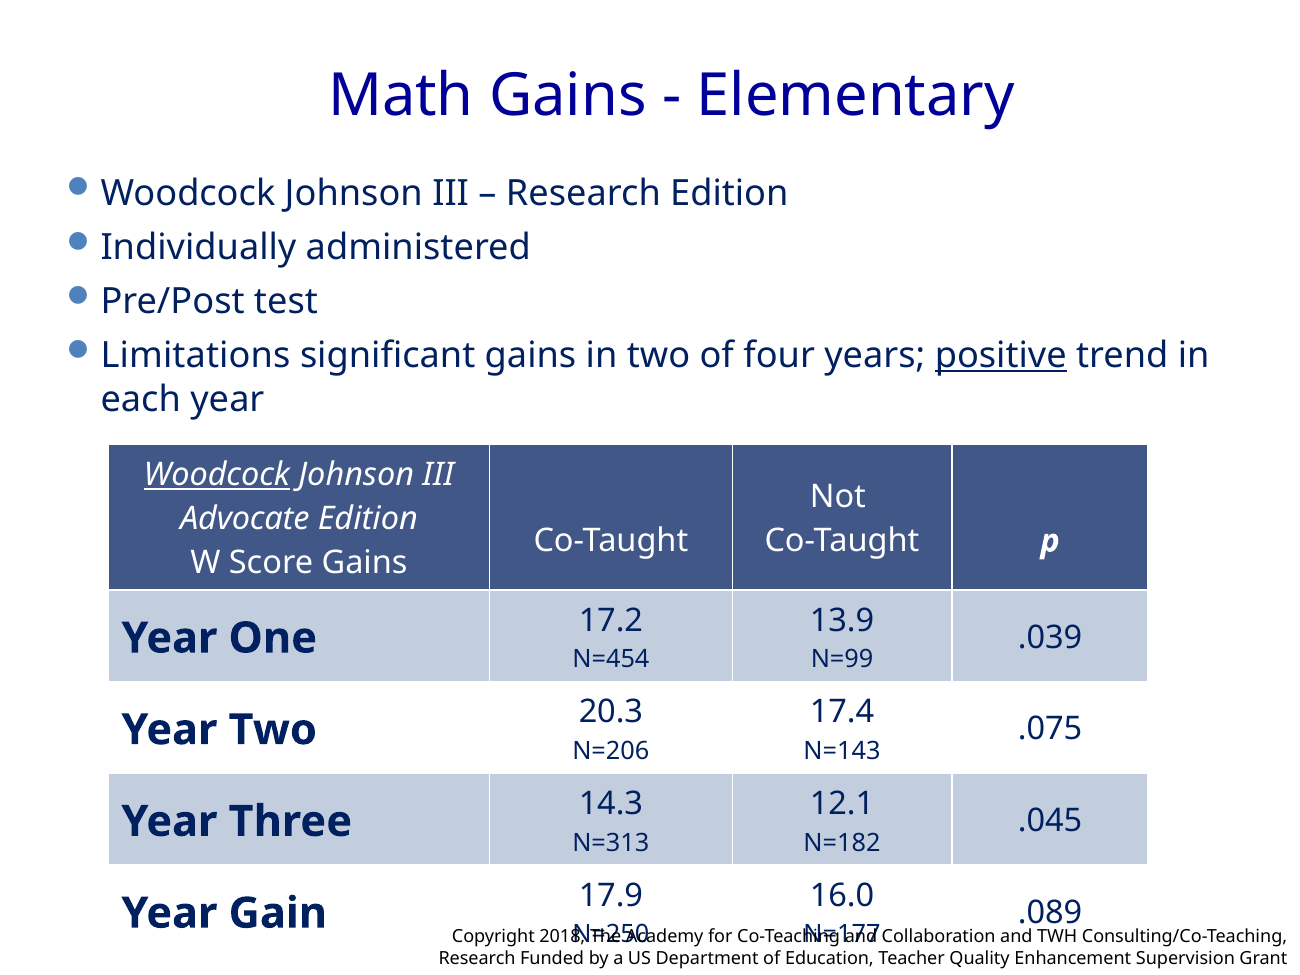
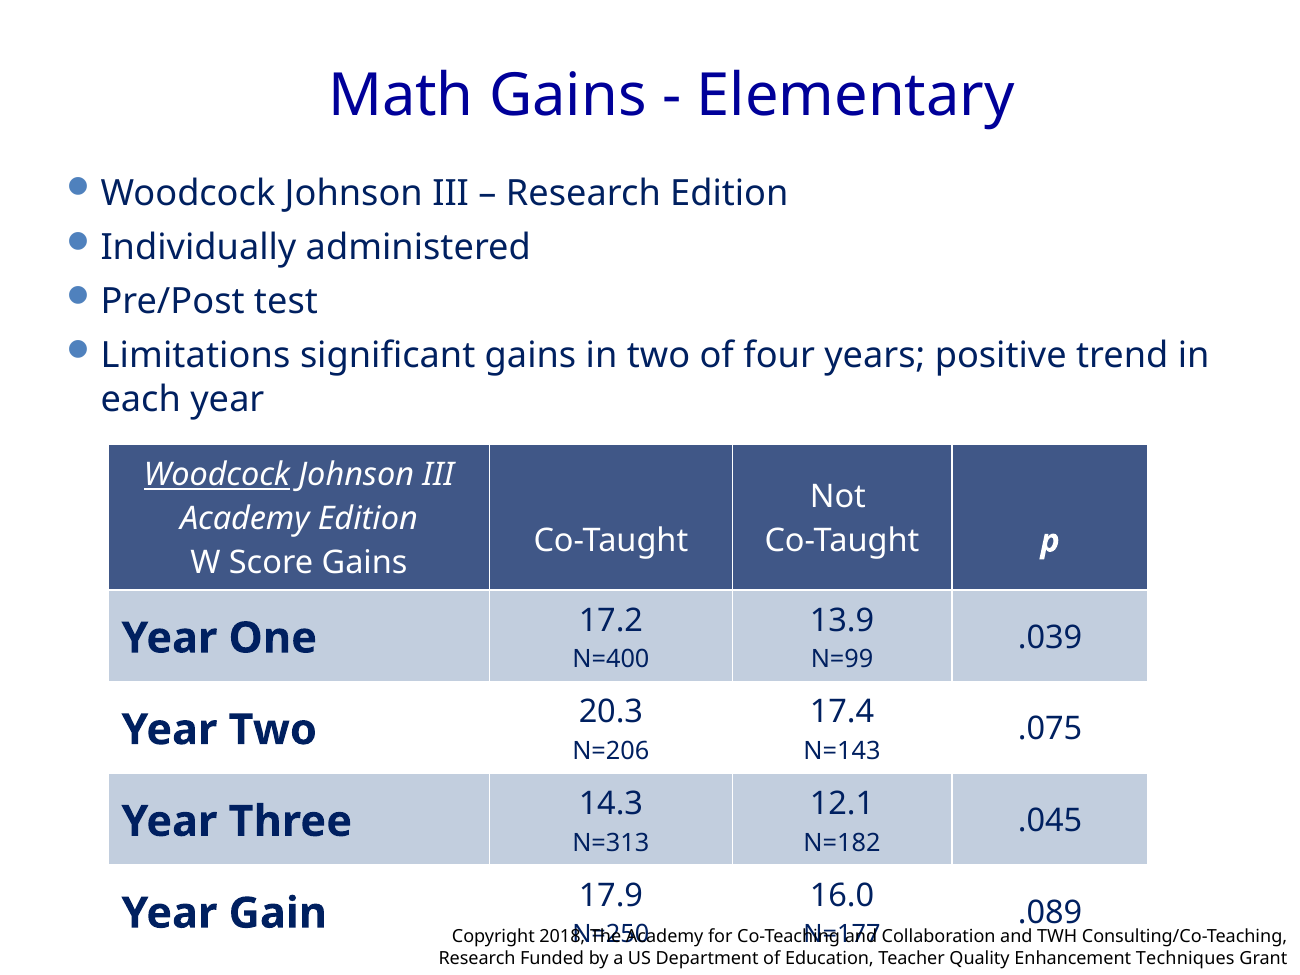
positive underline: present -> none (1001, 356)
Advocate: Advocate -> Academy (245, 519)
N=454: N=454 -> N=400 (611, 659)
Supervision: Supervision -> Techniques (1185, 958)
